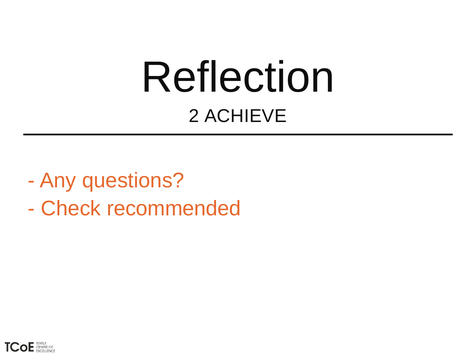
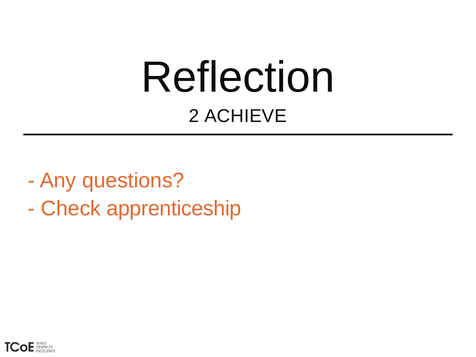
recommended: recommended -> apprenticeship (174, 208)
